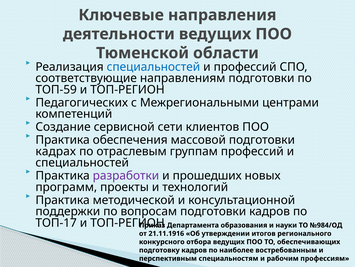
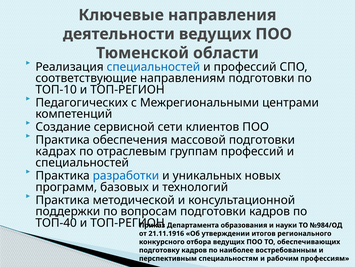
ТОП-59: ТОП-59 -> ТОП-10 (56, 89)
разработки colour: purple -> blue (126, 175)
прошедших: прошедших -> уникальных (207, 175)
проекты: проекты -> базовых (124, 187)
ТОП-17: ТОП-17 -> ТОП-40 (56, 222)
